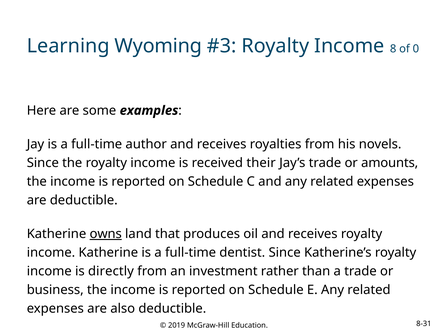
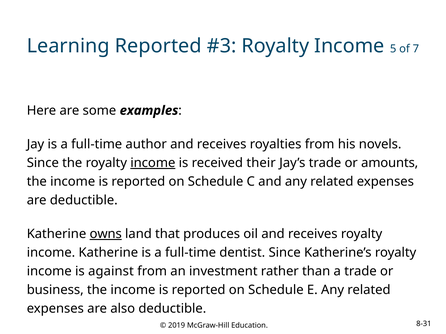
Learning Wyoming: Wyoming -> Reported (158, 46)
8: 8 -> 5 (393, 49)
0: 0 -> 7 (416, 49)
income underline: none -> present (153, 163)
directly: directly -> against (111, 272)
